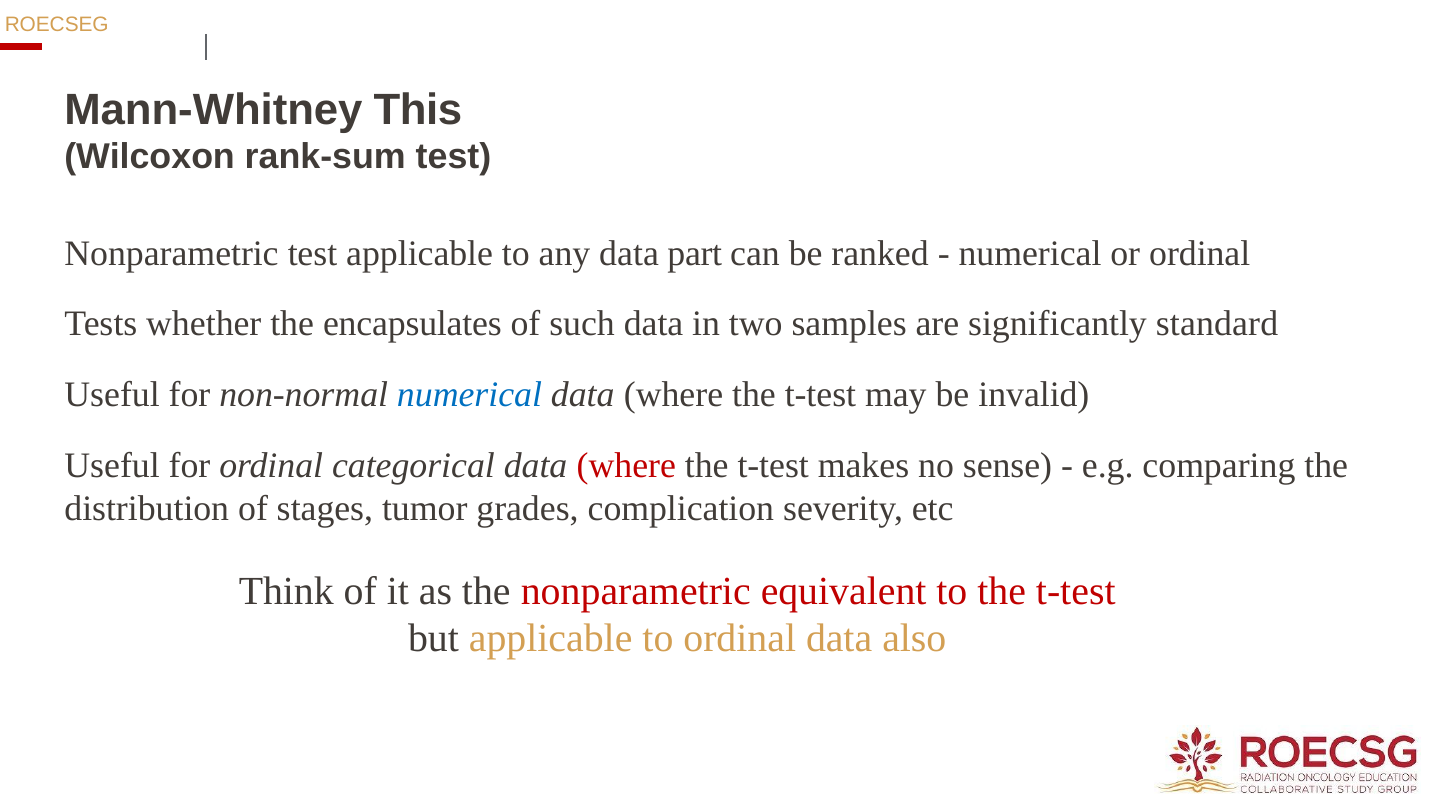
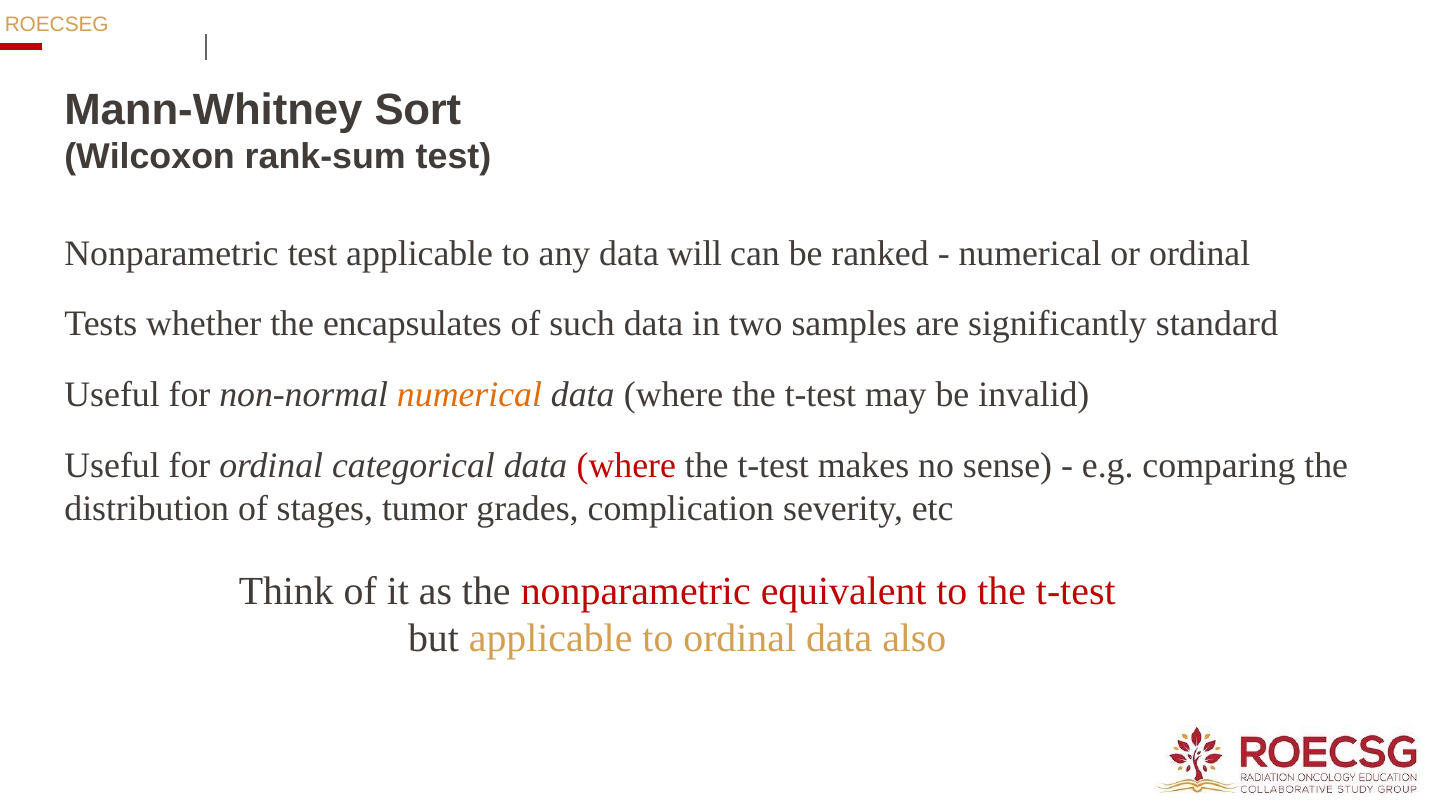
This: This -> Sort (418, 110)
part: part -> will (695, 253)
numerical colour: blue -> orange (469, 395)
